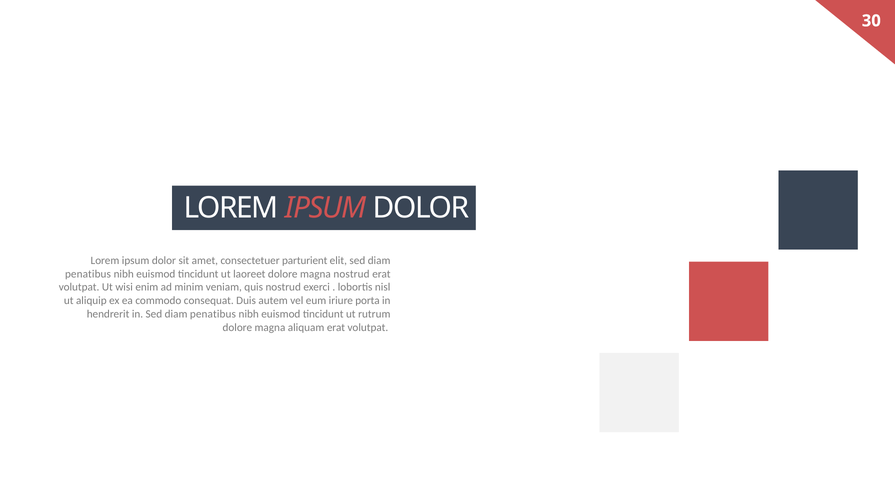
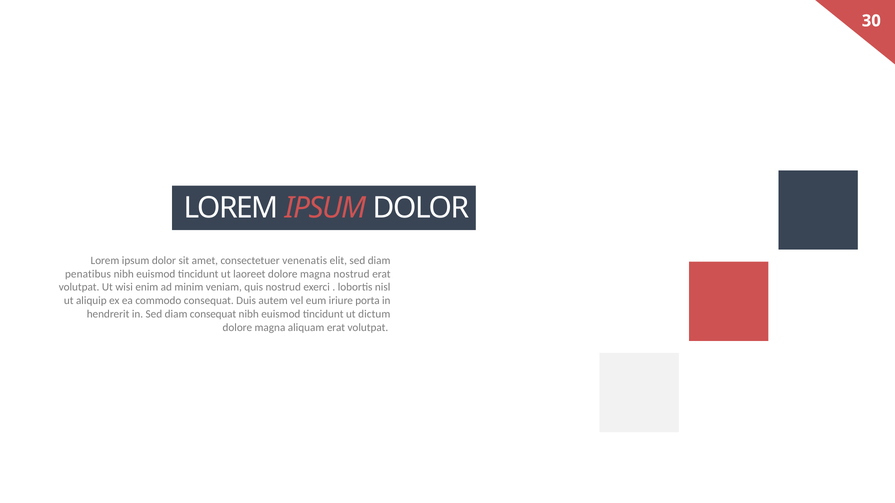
parturient: parturient -> venenatis (305, 261)
in Sed diam penatibus: penatibus -> consequat (213, 314)
rutrum: rutrum -> dictum (374, 314)
